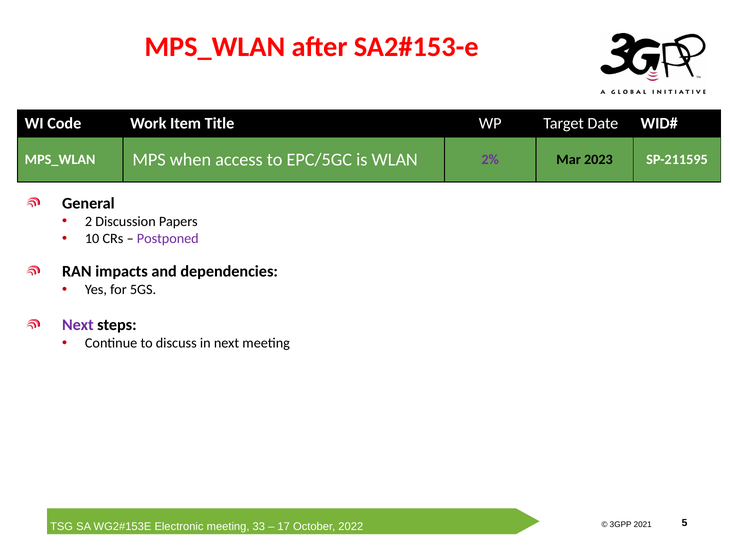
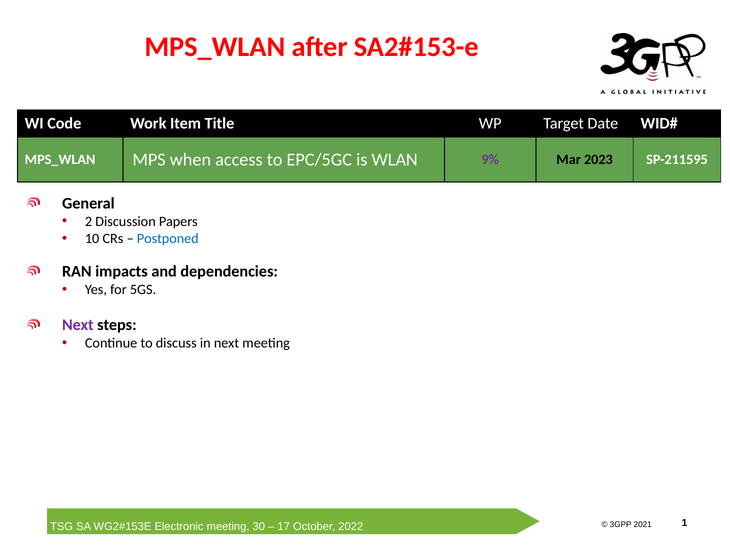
2%: 2% -> 9% (490, 160)
Postponed colour: purple -> blue (168, 239)
33: 33 -> 30 (259, 527)
5: 5 -> 1 (684, 523)
